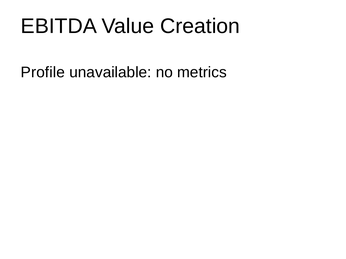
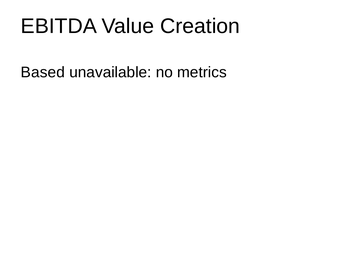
Profile: Profile -> Based (43, 73)
